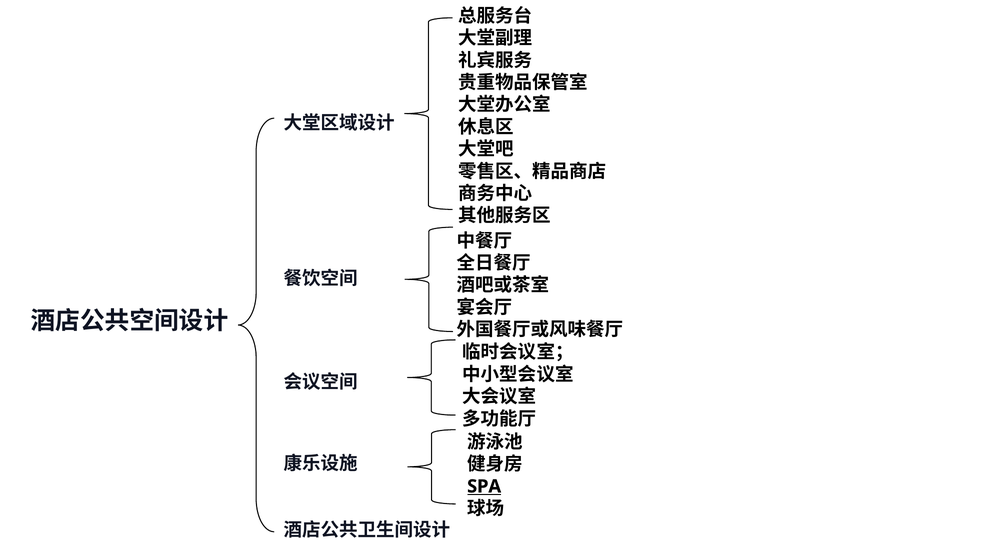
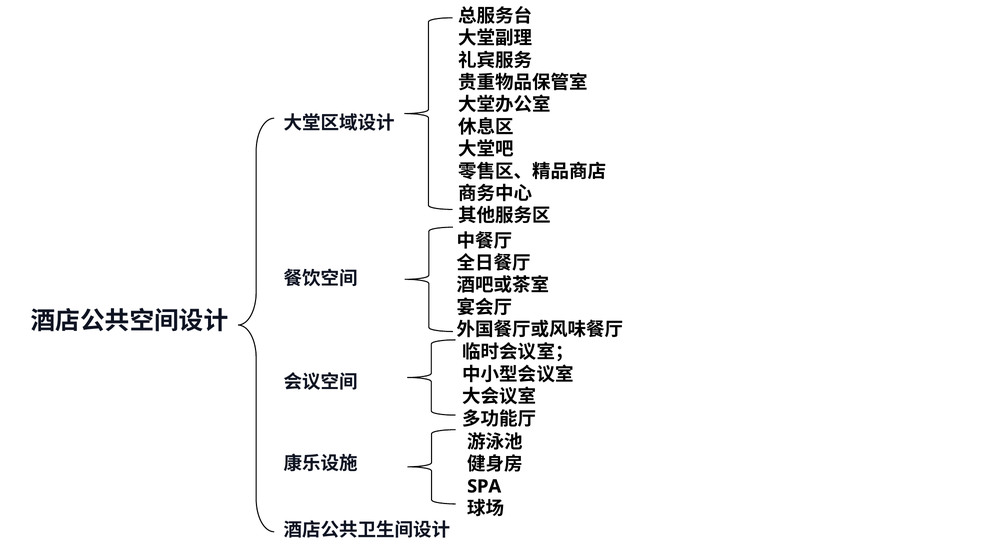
SPA underline: present -> none (484, 487)
